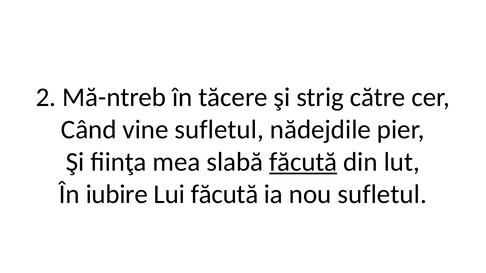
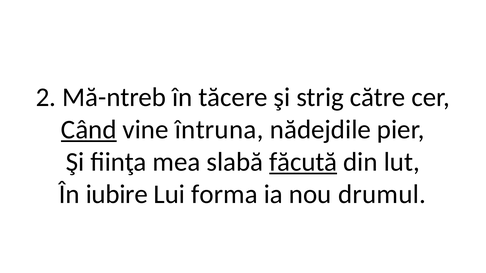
Când underline: none -> present (89, 130)
vine sufletul: sufletul -> întruna (219, 130)
Lui făcută: făcută -> forma (224, 194)
nou sufletul: sufletul -> drumul (382, 194)
